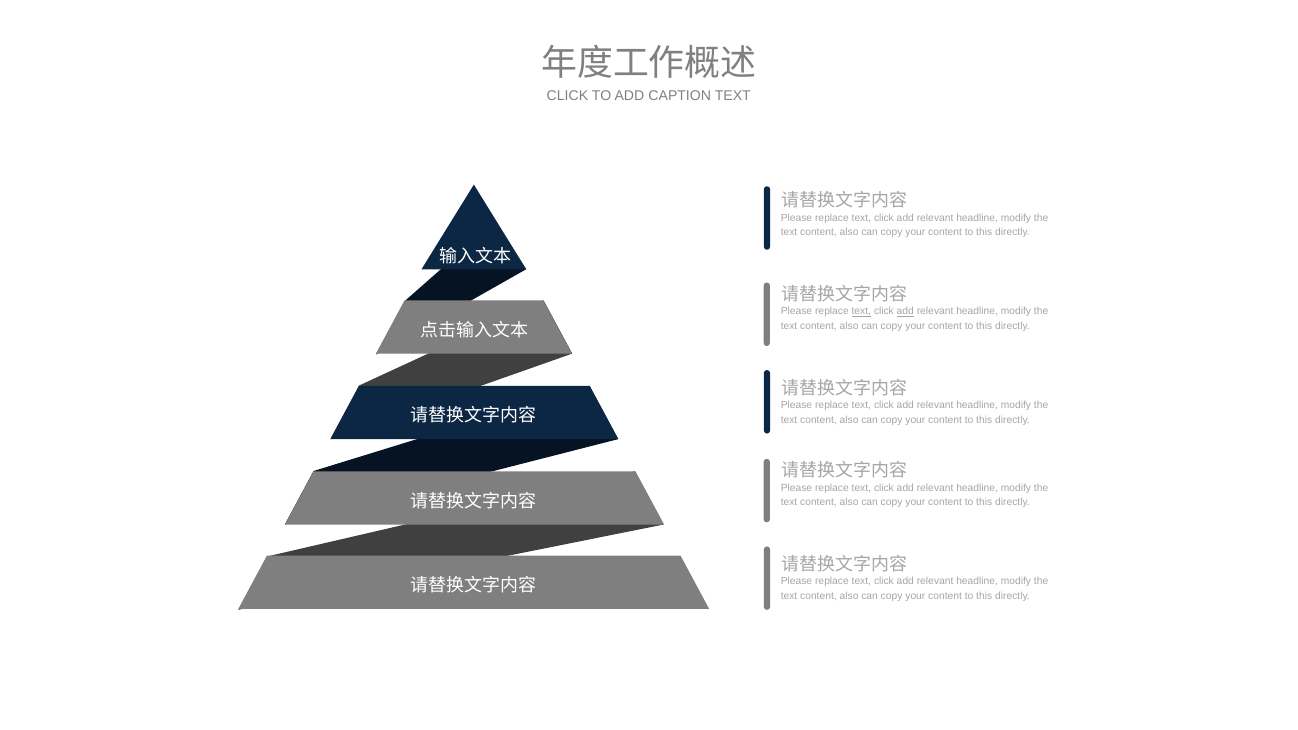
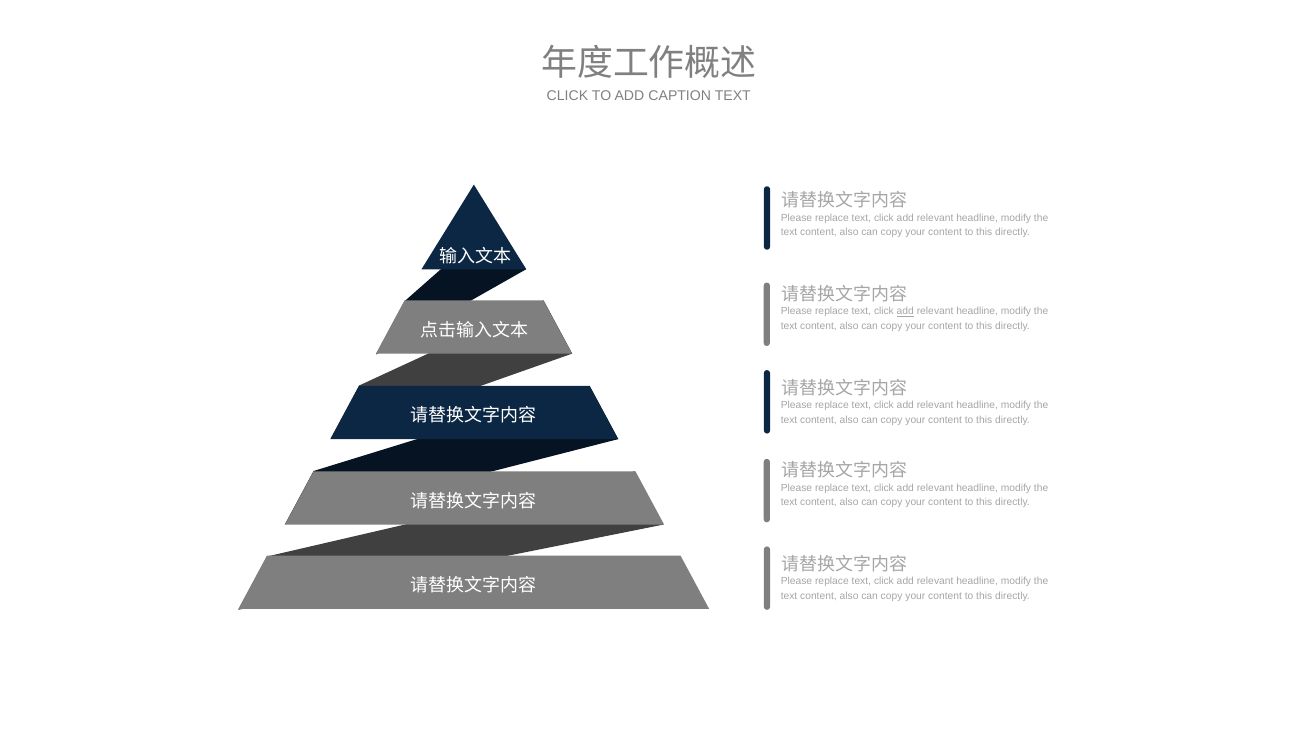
text underline: present -> none (861, 312)
